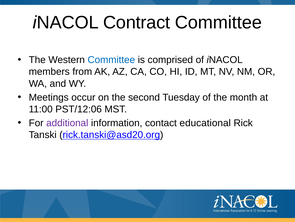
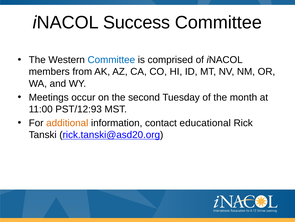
Contract: Contract -> Success (137, 22)
PST/12:06: PST/12:06 -> PST/12:93 (79, 109)
additional colour: purple -> orange (67, 123)
